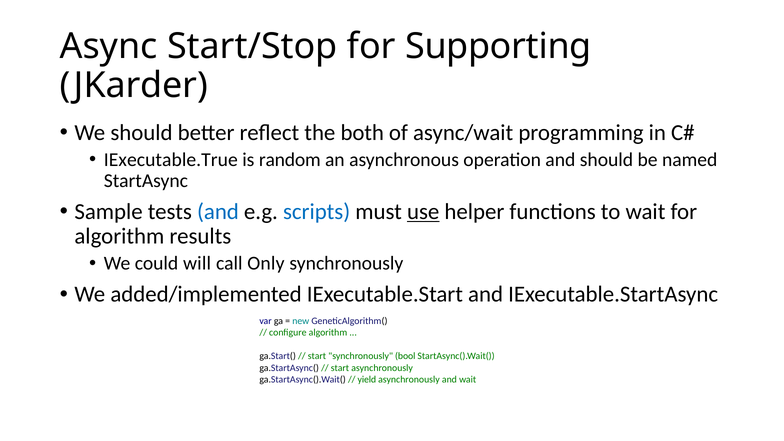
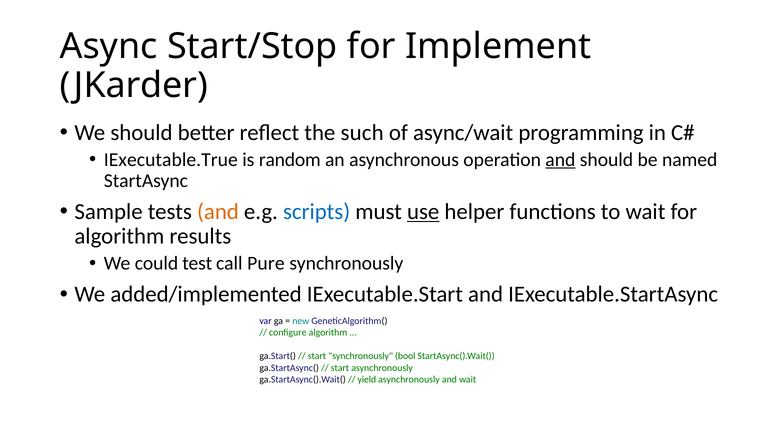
Supporting: Supporting -> Implement (498, 46)
both: both -> such (362, 133)
and underline: none -> present (560, 160)
and colour: blue -> orange (218, 212)
will: will -> test (197, 263)
Only: Only -> Pure (266, 263)
